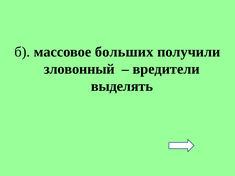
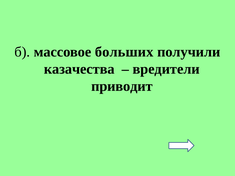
зловонный: зловонный -> казачества (79, 69)
выделять: выделять -> приводит (122, 86)
